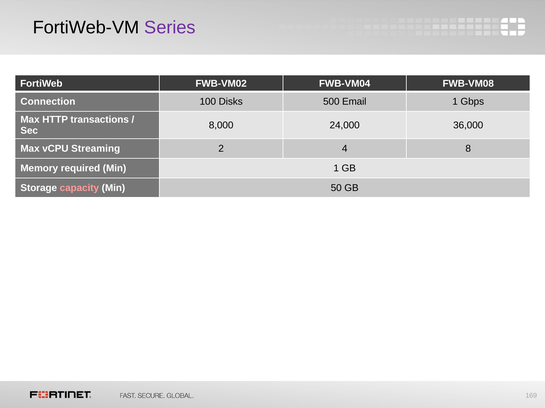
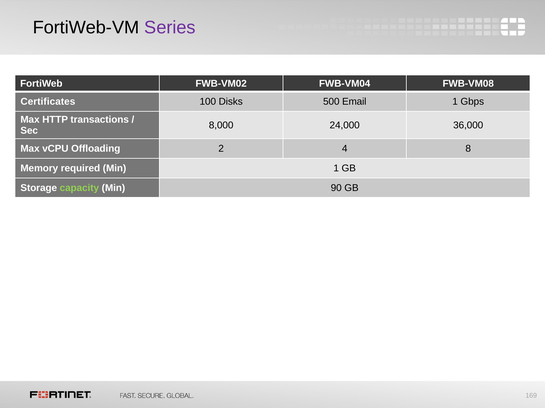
Connection: Connection -> Certificates (48, 102)
Streaming: Streaming -> Offloading (96, 149)
capacity colour: pink -> light green (79, 188)
50: 50 -> 90 (336, 188)
